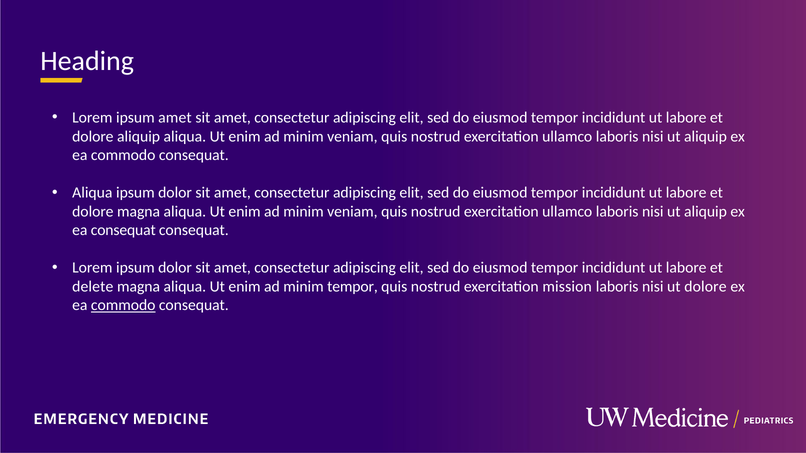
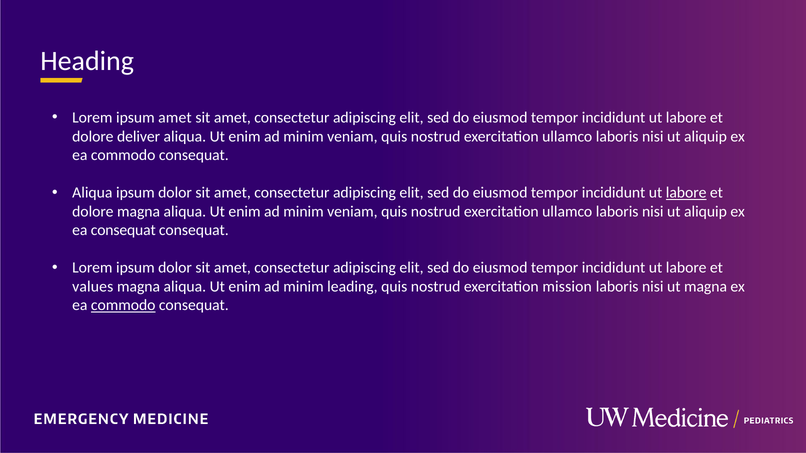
dolore aliquip: aliquip -> deliver (139, 136)
labore underline: none -> present (686, 193)
delete: delete -> values (93, 287)
minim tempor: tempor -> leading (352, 287)
ut dolore: dolore -> magna (706, 287)
